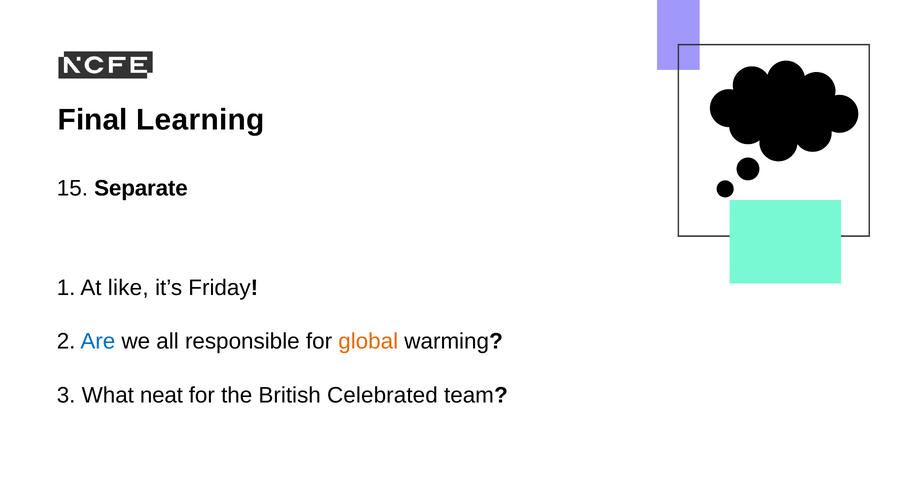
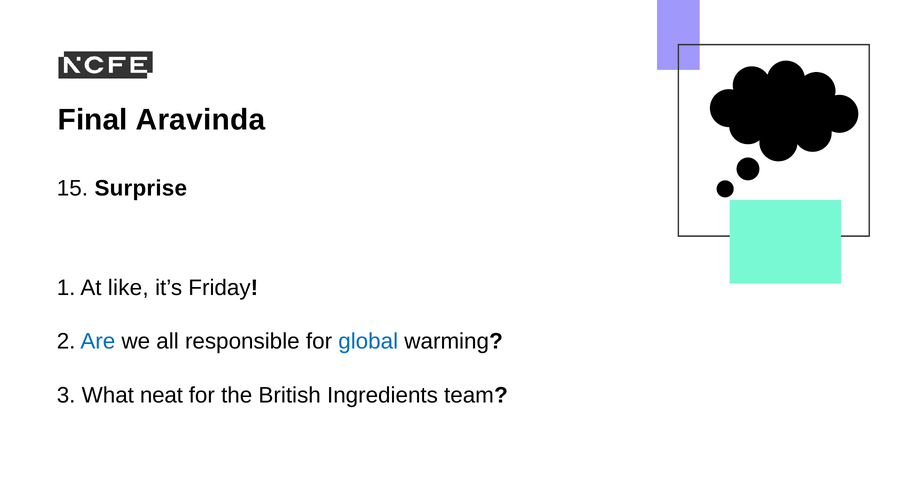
Learning: Learning -> Aravinda (200, 120)
Separate: Separate -> Surprise (141, 188)
global colour: orange -> blue (368, 342)
Celebrated: Celebrated -> Ingredients (382, 396)
